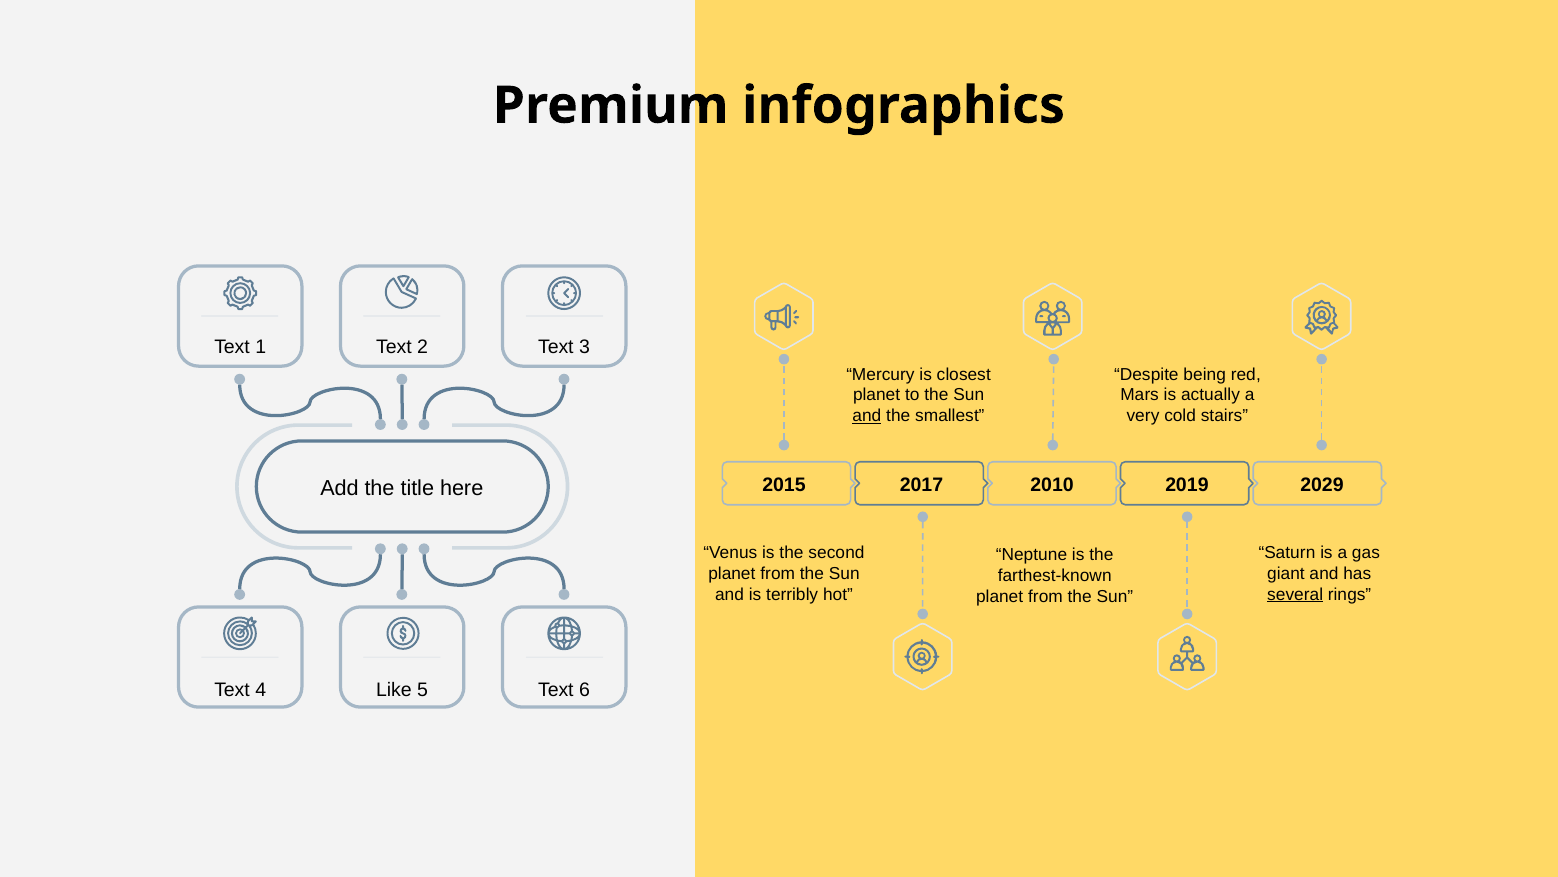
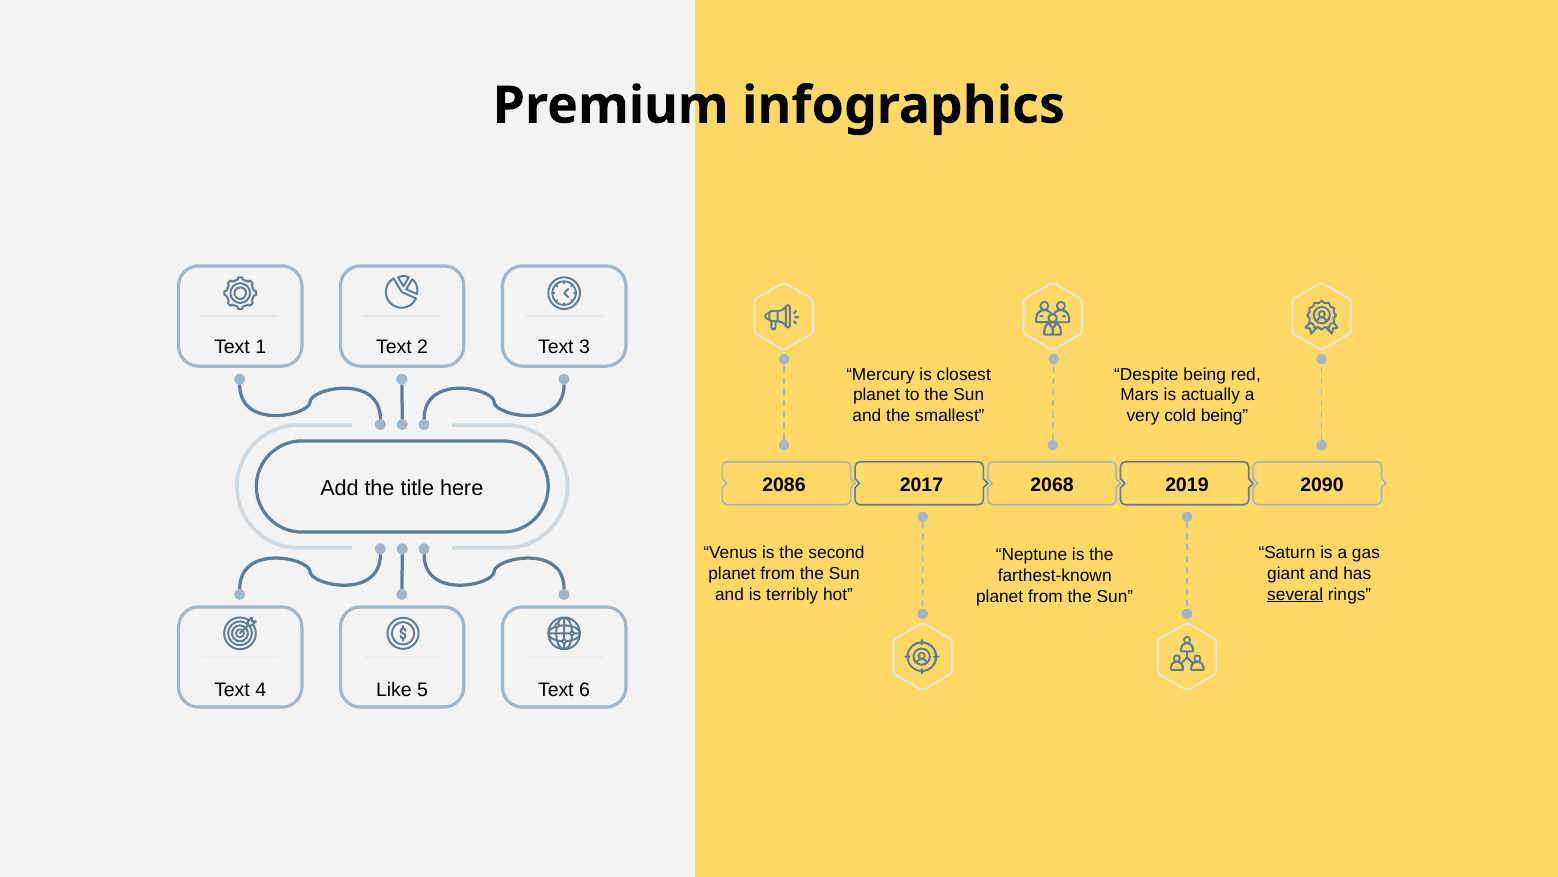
and underline: present -> none (867, 416)
cold stairs: stairs -> being (1225, 416)
2015: 2015 -> 2086 (784, 484)
2010: 2010 -> 2068 (1052, 484)
2029: 2029 -> 2090 (1322, 484)
